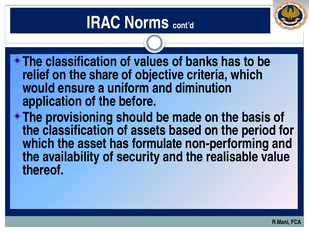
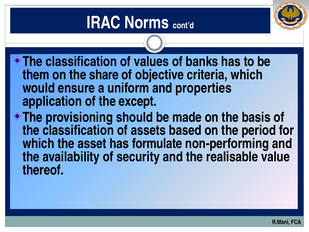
relief: relief -> them (36, 75)
diminution: diminution -> properties (203, 88)
before: before -> except (138, 101)
